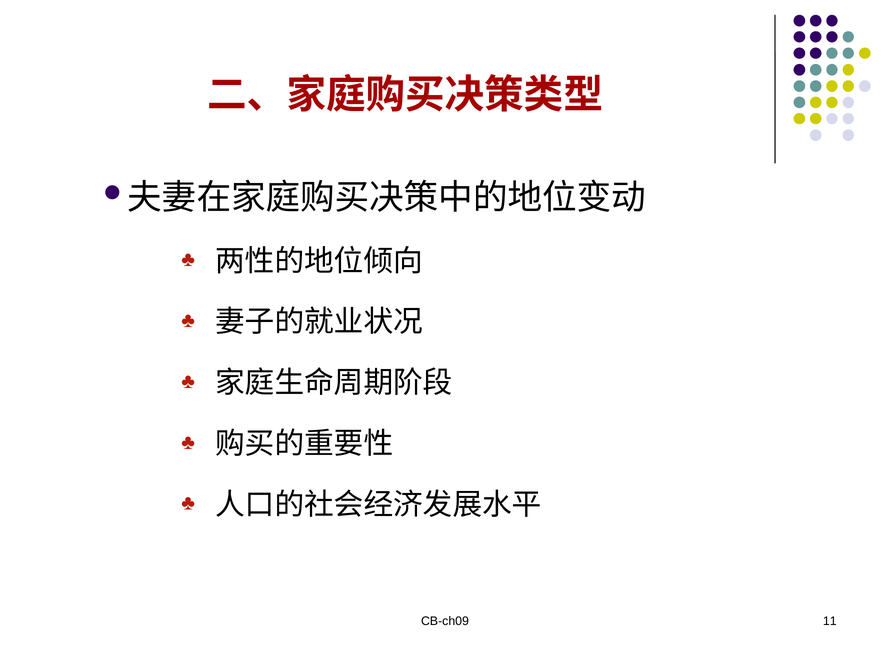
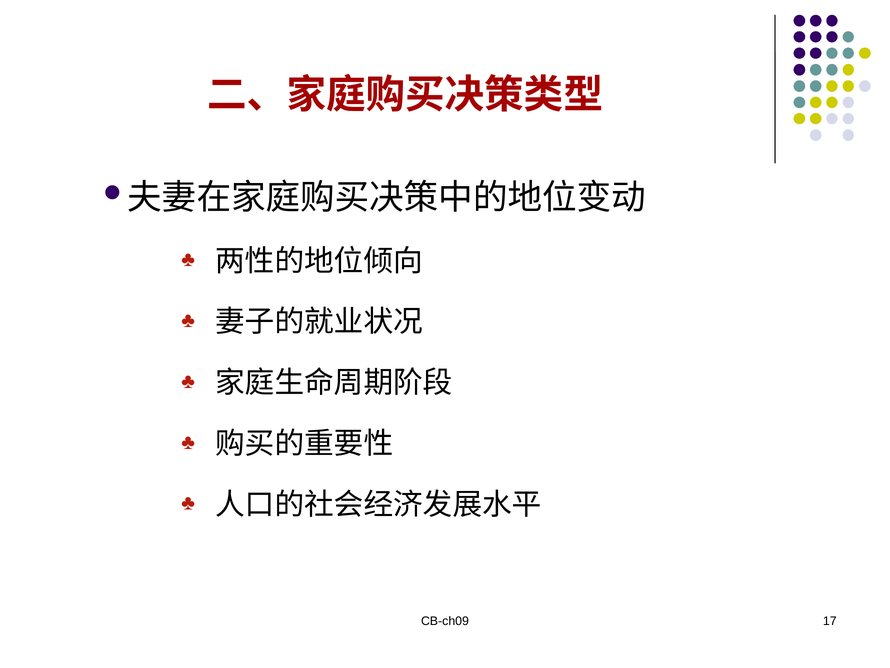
11: 11 -> 17 (830, 621)
